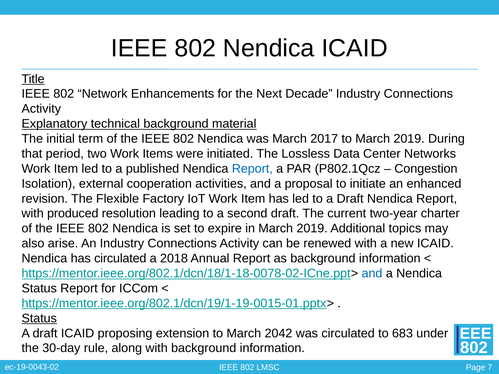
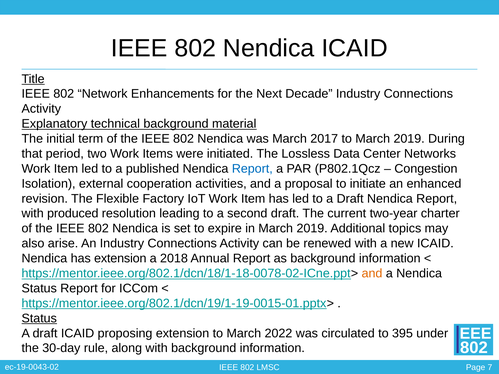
has circulated: circulated -> extension (120, 259)
and colour: blue -> orange (372, 274)
2042: 2042 -> 2022 (278, 333)
683: 683 -> 395 (402, 333)
